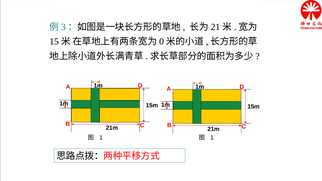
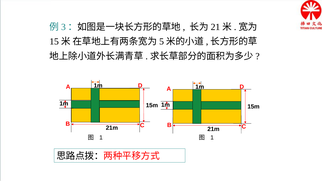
0: 0 -> 5 (162, 42)
